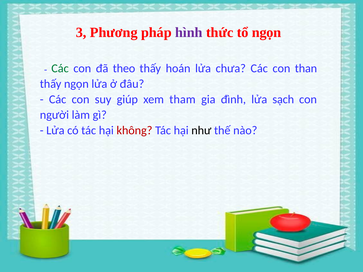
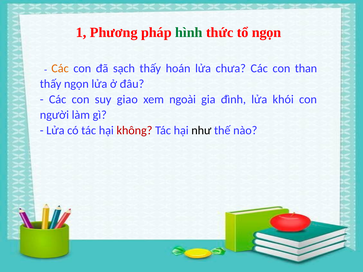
3: 3 -> 1 (81, 32)
hình colour: purple -> green (189, 32)
Các colour: green -> orange (60, 68)
theo: theo -> sạch (124, 68)
giúp: giúp -> giao (127, 99)
tham: tham -> ngoài (183, 99)
sạch: sạch -> khói (283, 99)
